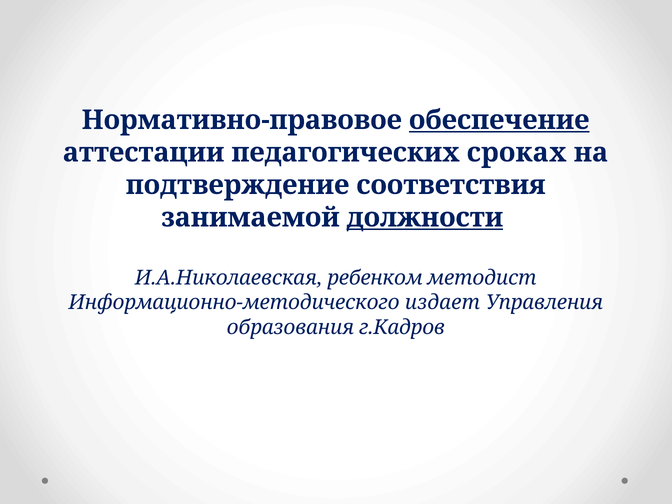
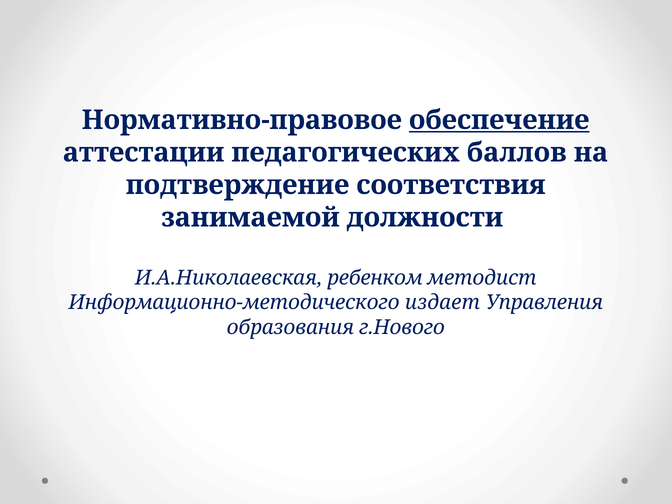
сроках: сроках -> баллов (517, 152)
должности underline: present -> none (425, 217)
г.Кадров: г.Кадров -> г.Нового (402, 327)
